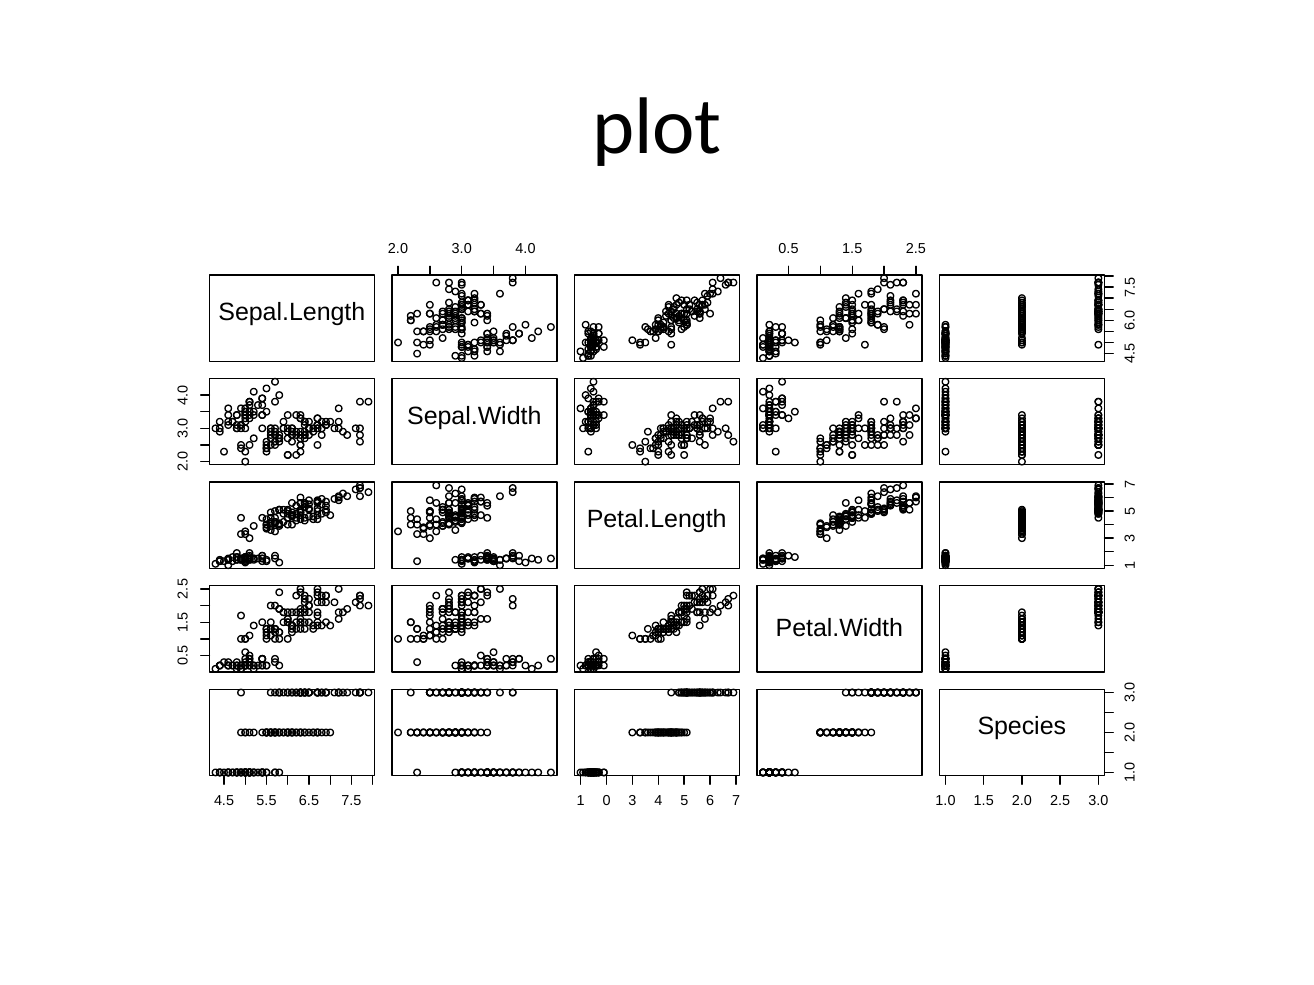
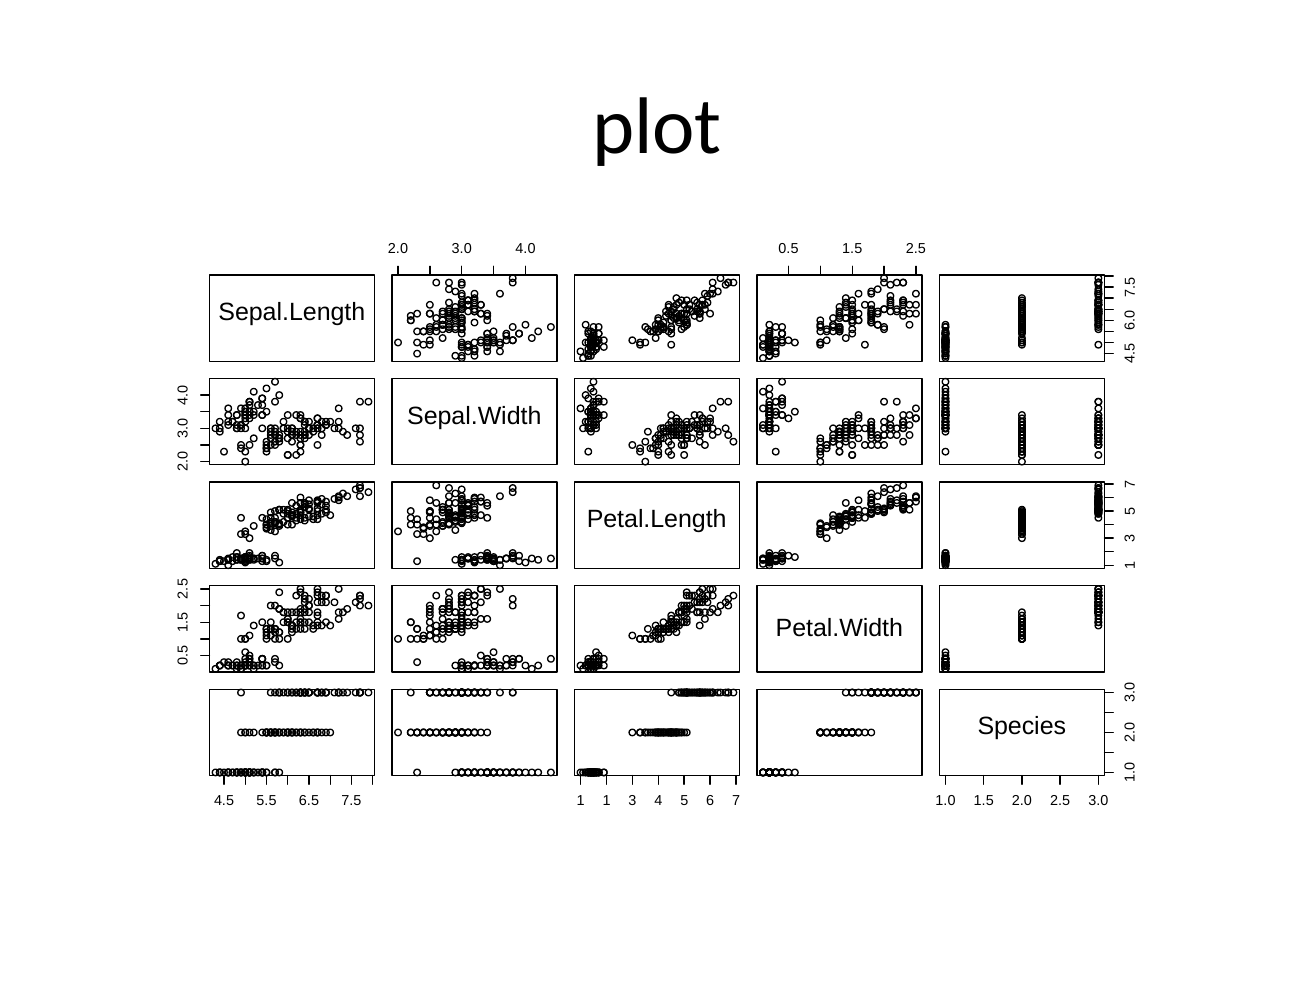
1 0: 0 -> 1 (607, 802)
